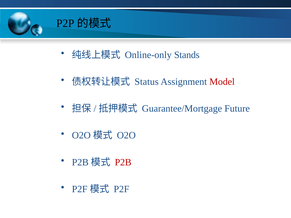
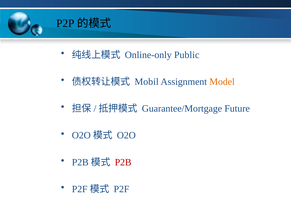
Stands: Stands -> Public (187, 55)
Status: Status -> Mobil (147, 82)
Model colour: red -> orange (222, 82)
